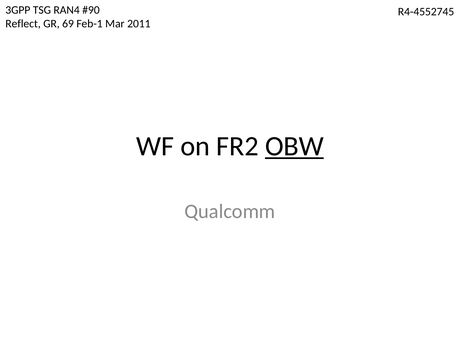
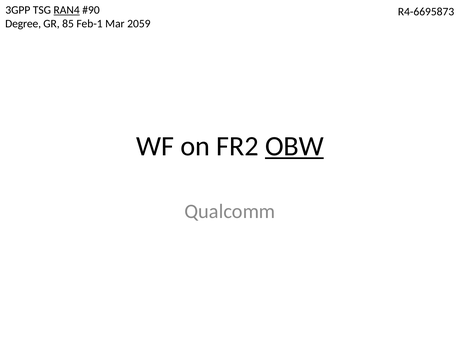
RAN4 underline: none -> present (67, 10)
R4-4552745: R4-4552745 -> R4-6695873 (426, 12)
Reflect: Reflect -> Degree (23, 24)
69: 69 -> 85 (68, 24)
2011: 2011 -> 2059 (139, 24)
